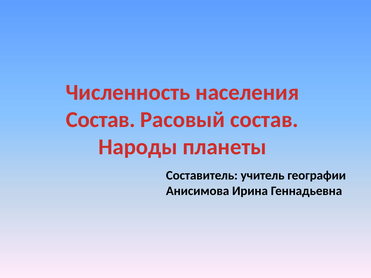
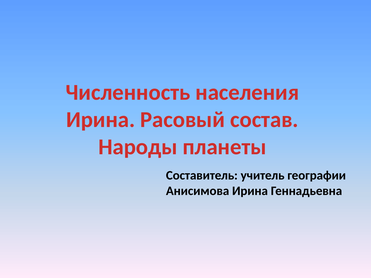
Состав: Состав -> Ирина (101, 120)
